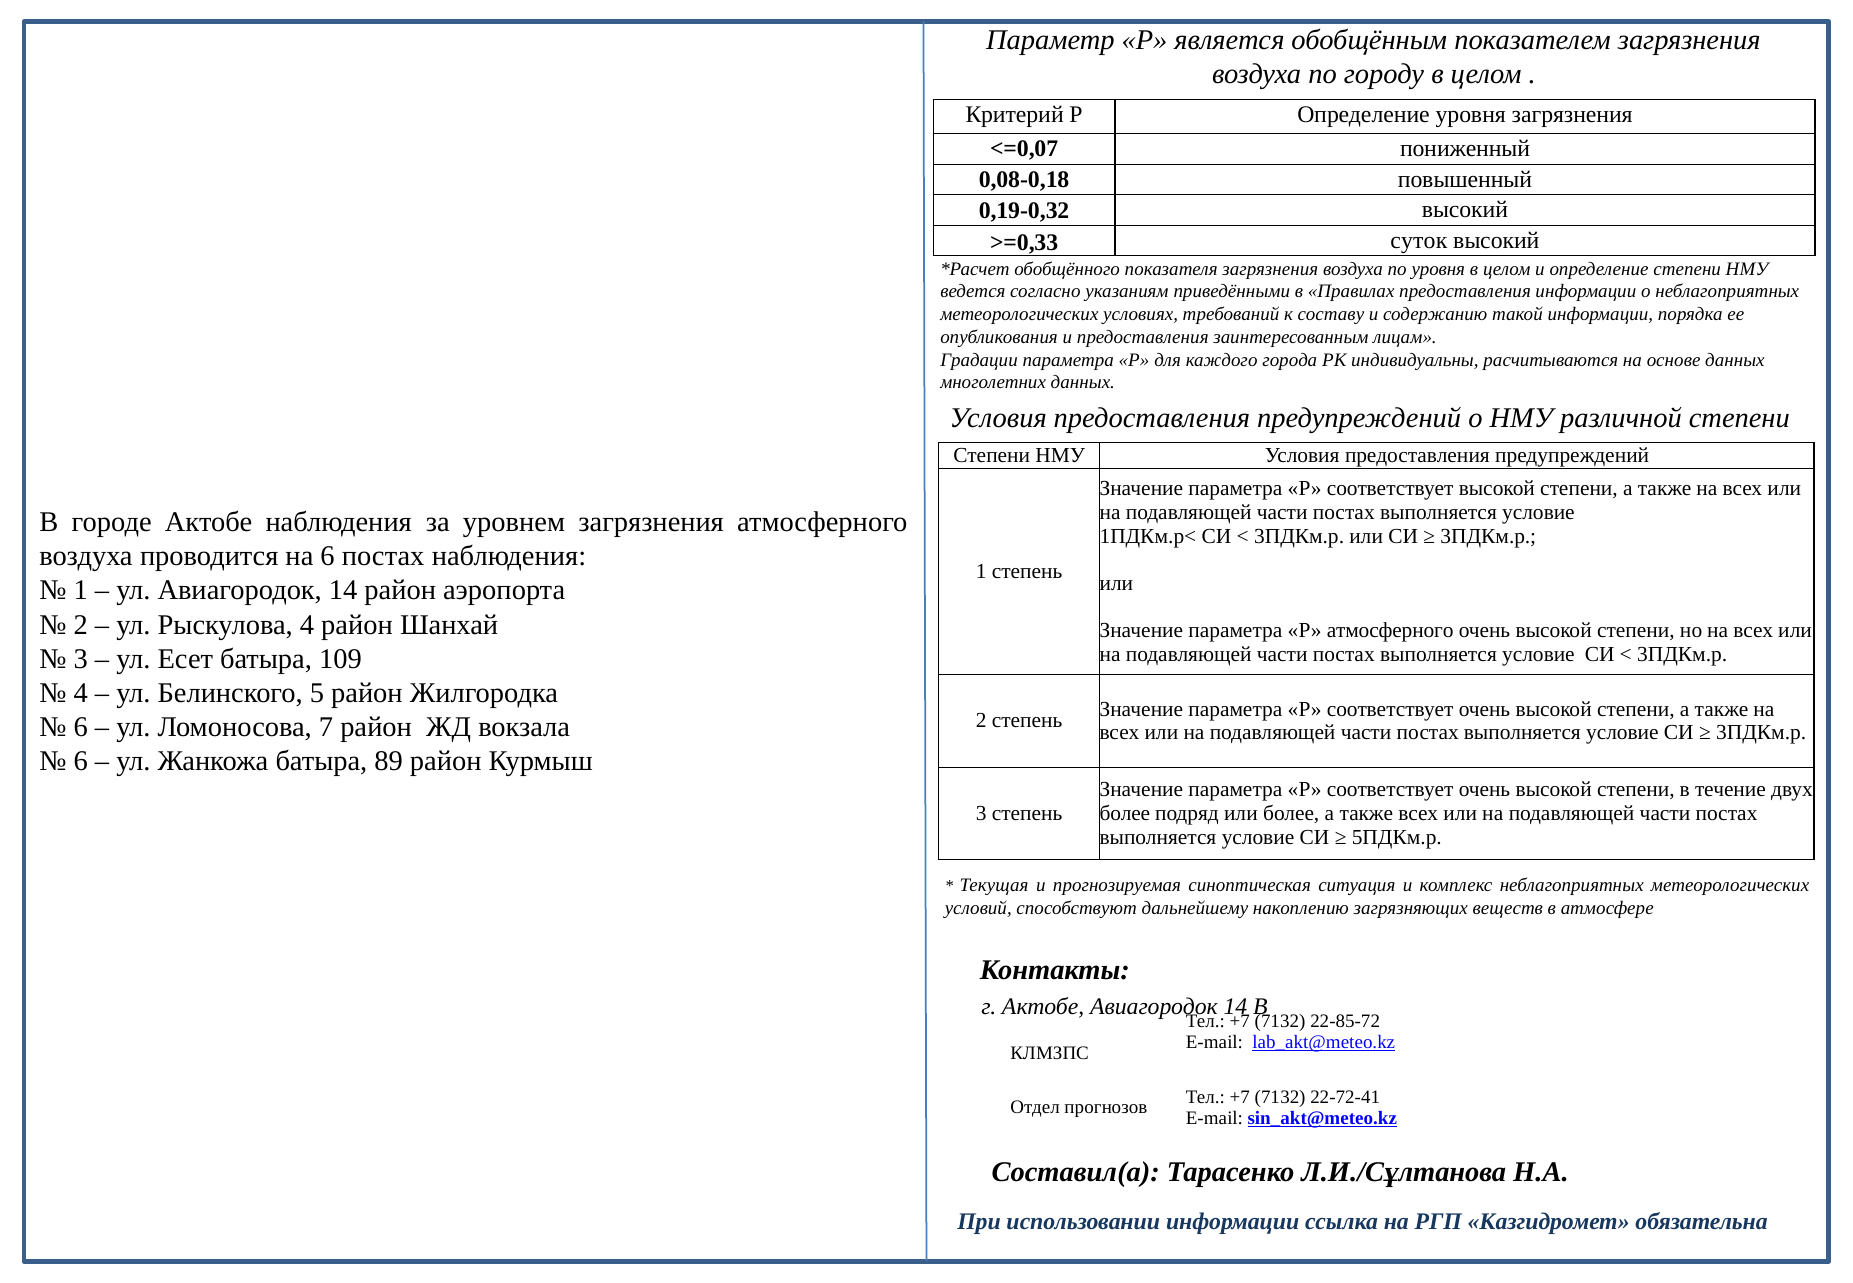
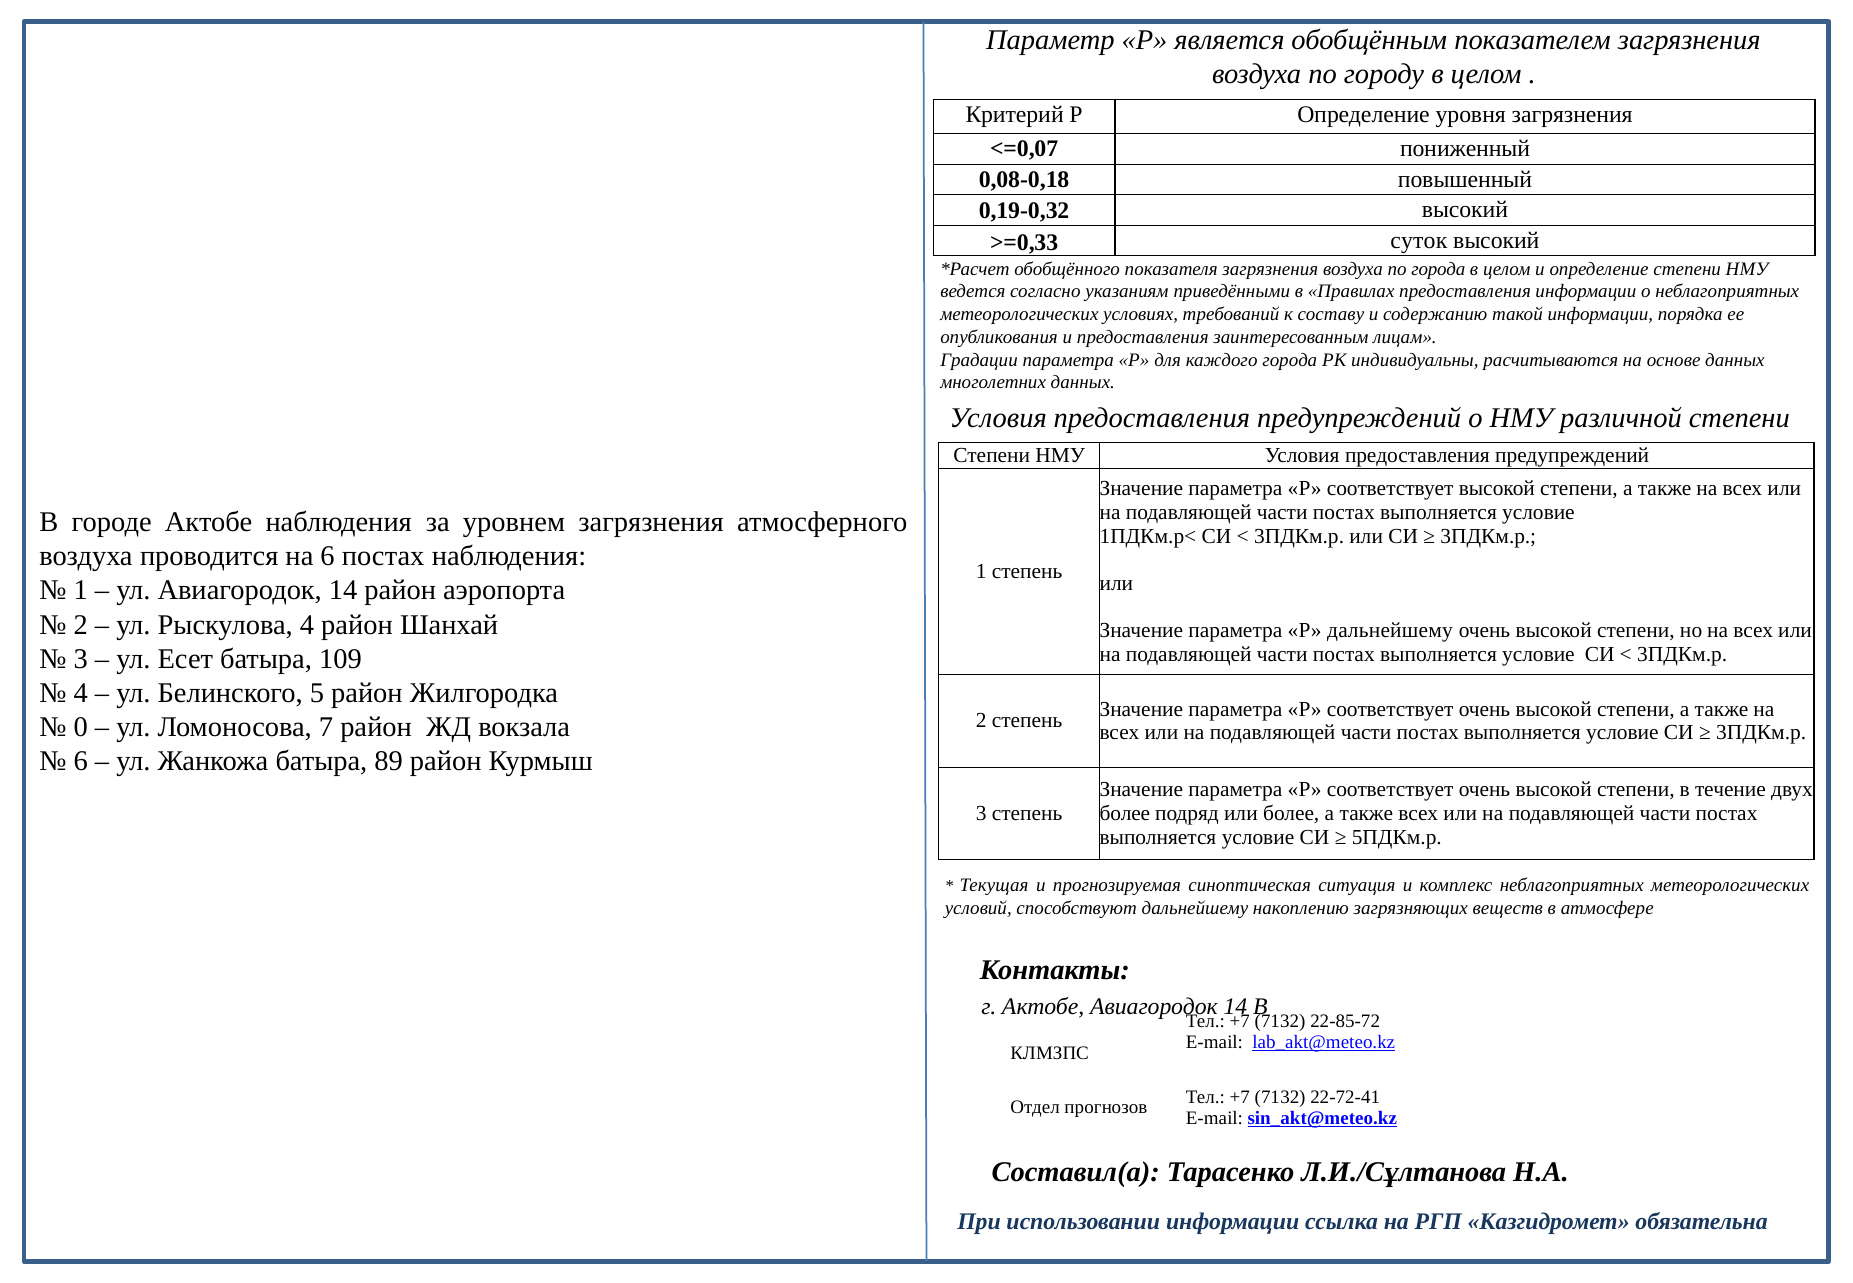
по уровня: уровня -> города (1438, 269)
Р атмосферного: атмосферного -> дальнейшему (1390, 631)
6: 6 -> 0 (81, 727)
